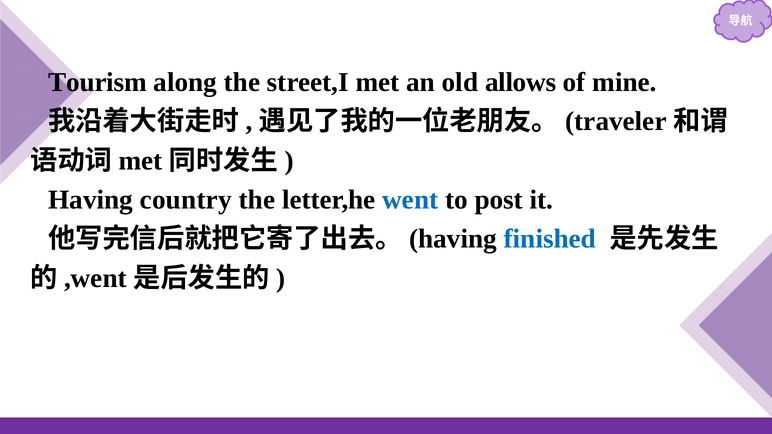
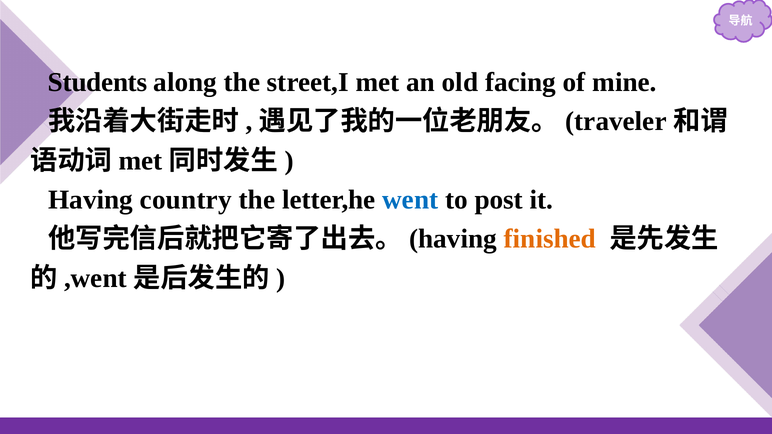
Tourism: Tourism -> Students (98, 82)
allows: allows -> facing (521, 82)
finished colour: blue -> orange (550, 239)
